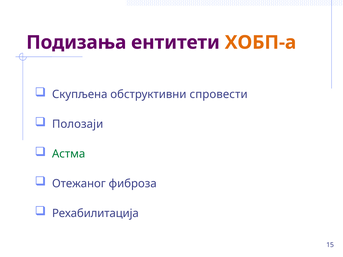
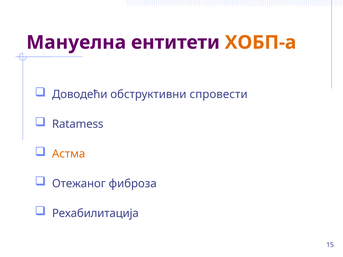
Подизања: Подизања -> Мануелна (76, 42)
Скупљена: Скупљена -> Доводећи (80, 95)
Полозаји: Полозаји -> Ratamess (78, 124)
Астма colour: green -> orange (69, 154)
